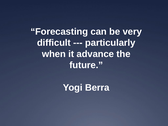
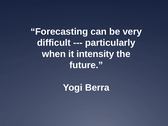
advance: advance -> intensity (95, 54)
